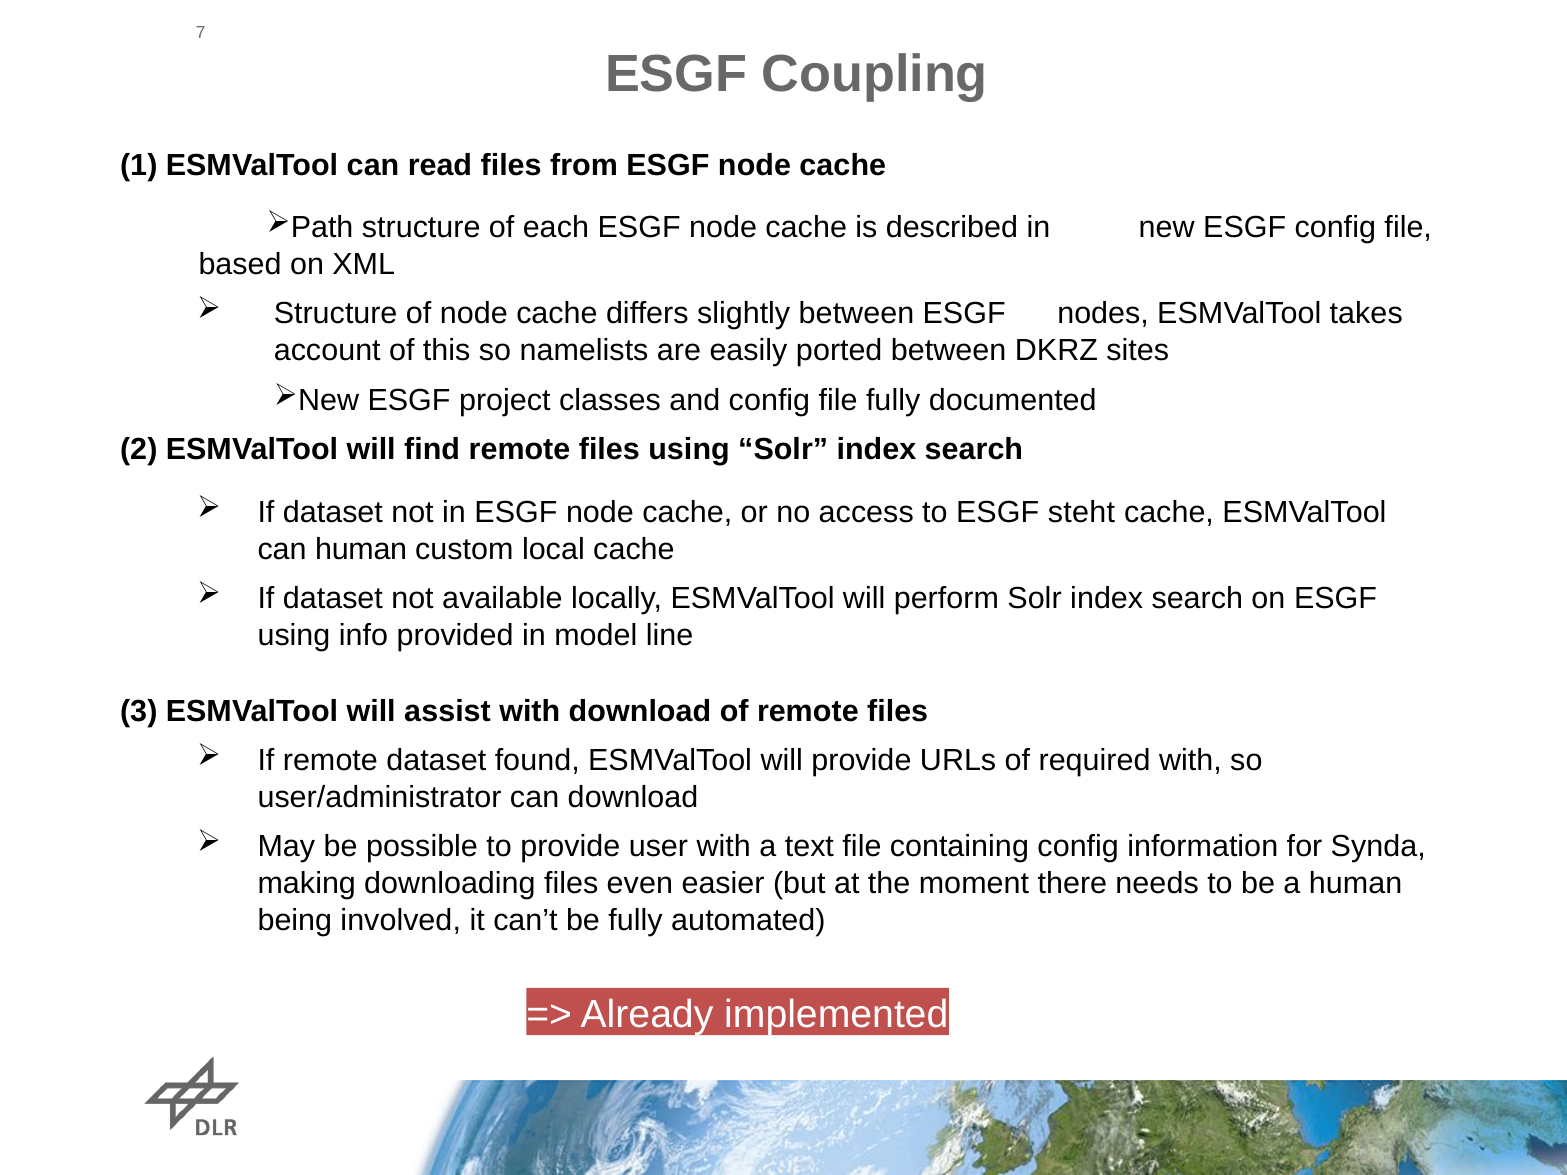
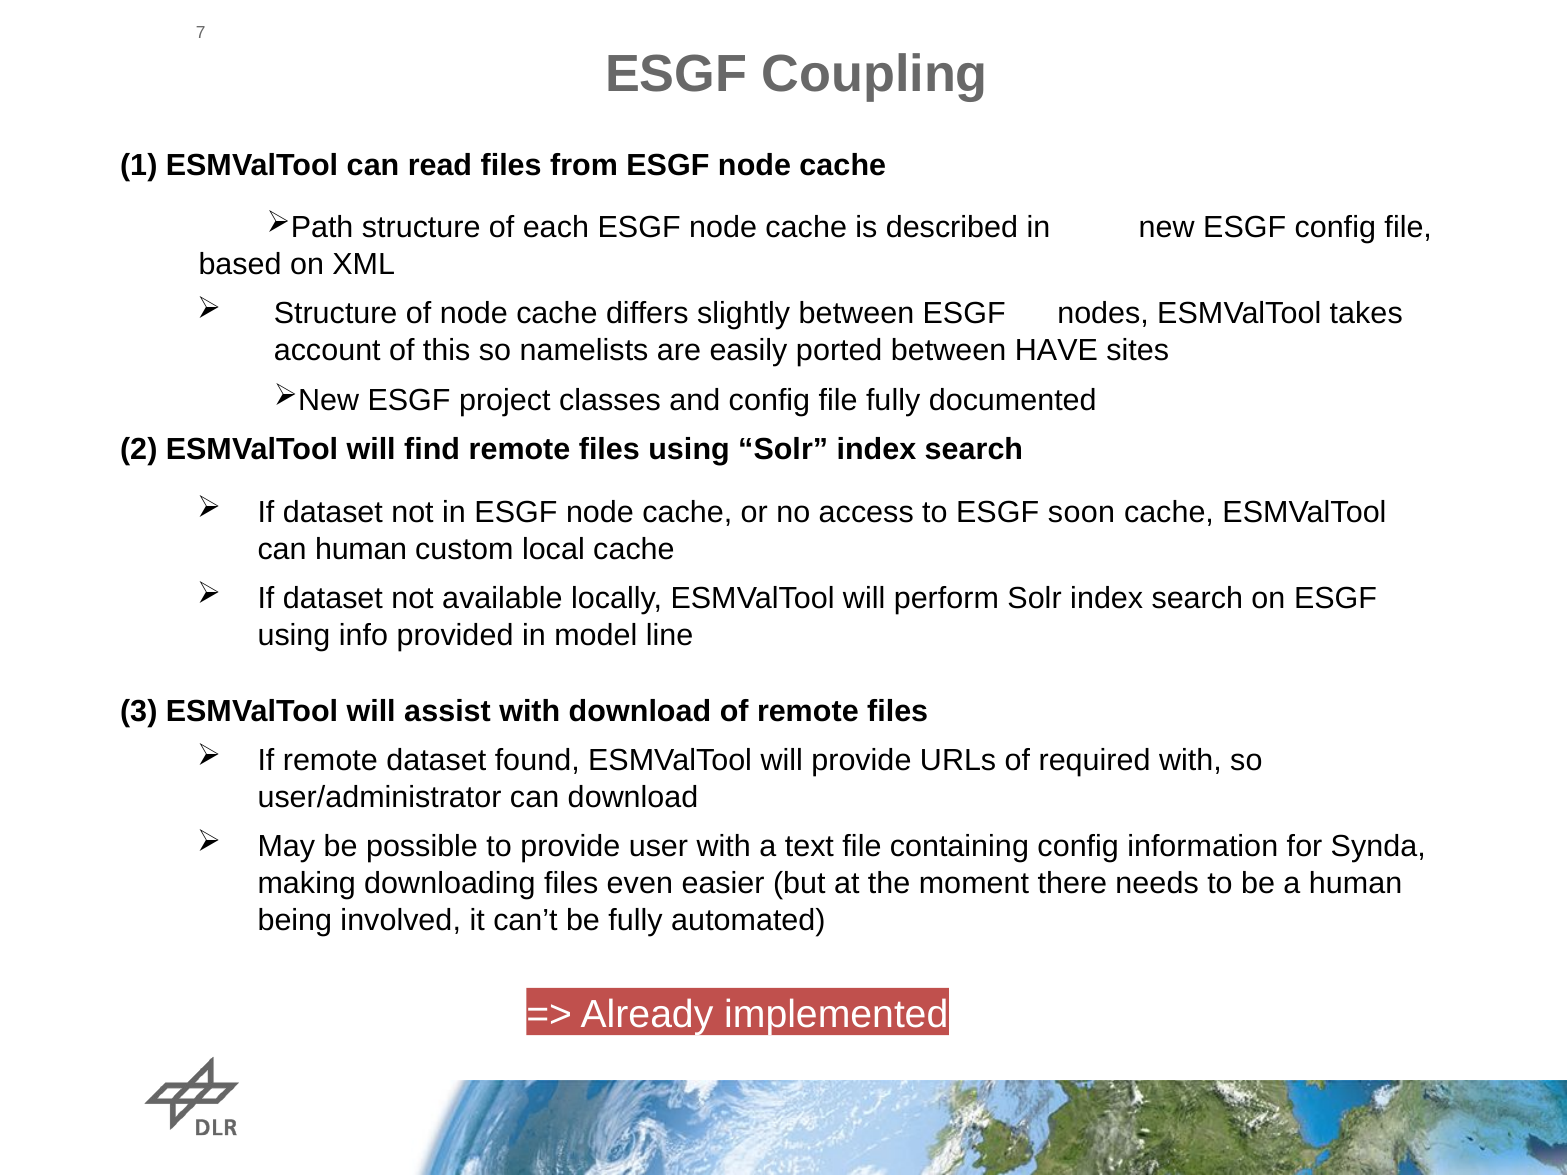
DKRZ: DKRZ -> HAVE (1056, 351)
steht: steht -> soon (1081, 513)
